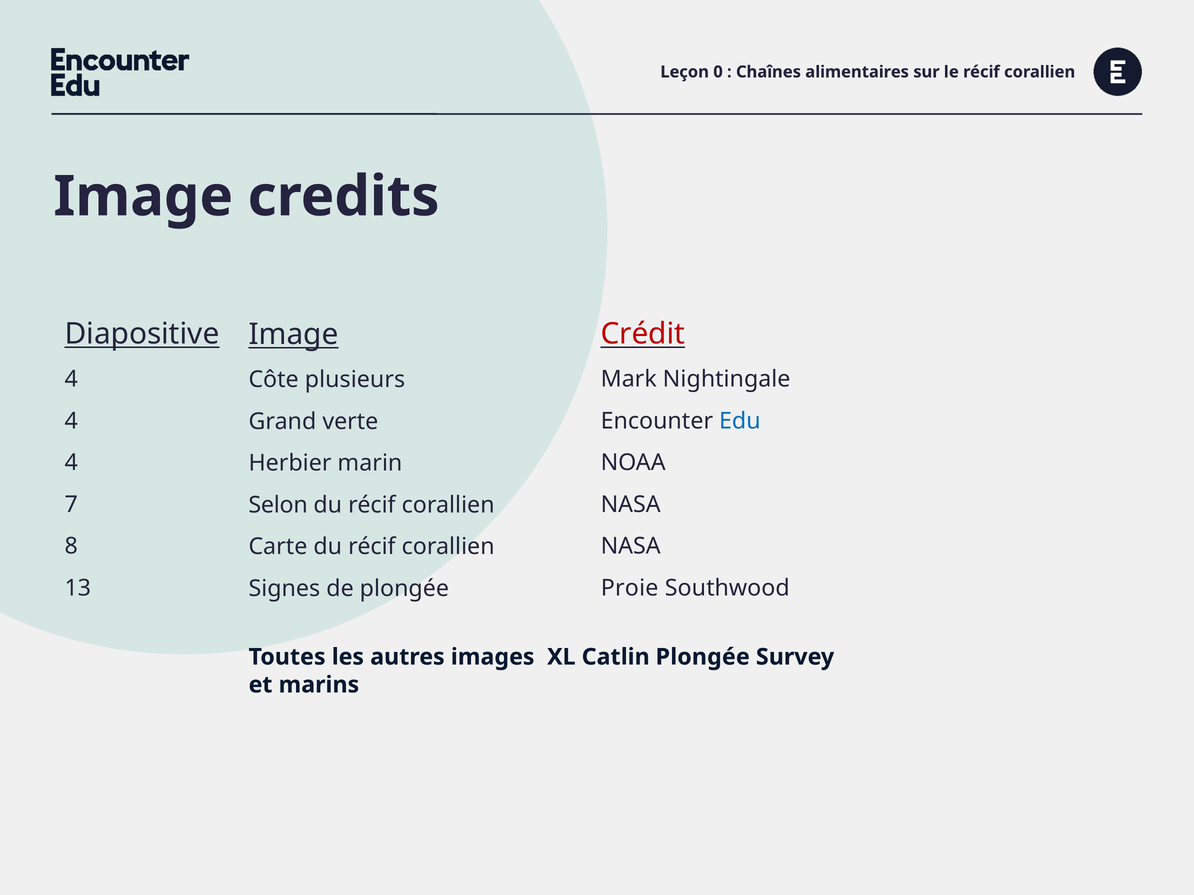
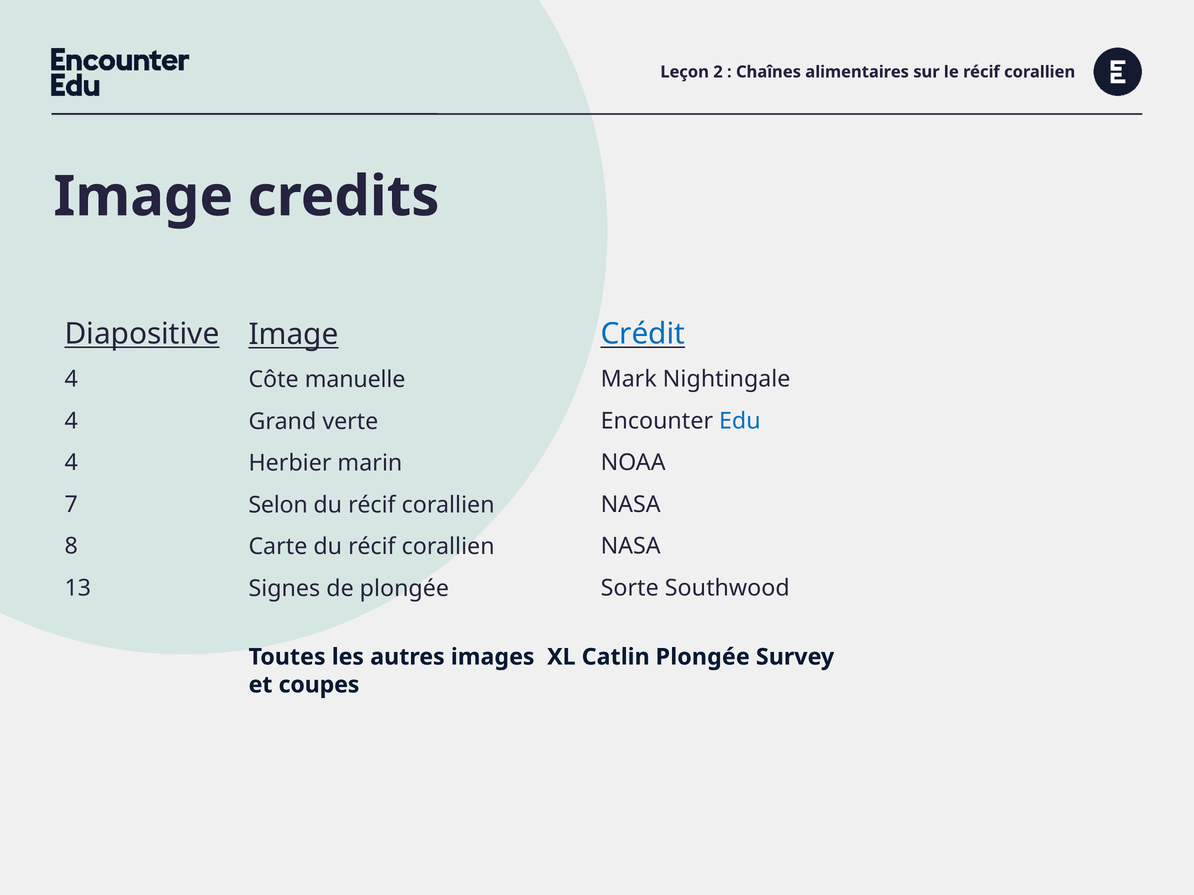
0: 0 -> 2 (718, 72)
Crédit colour: red -> blue (643, 334)
plusieurs: plusieurs -> manuelle (355, 380)
Proie: Proie -> Sorte (630, 588)
marins: marins -> coupes (319, 685)
